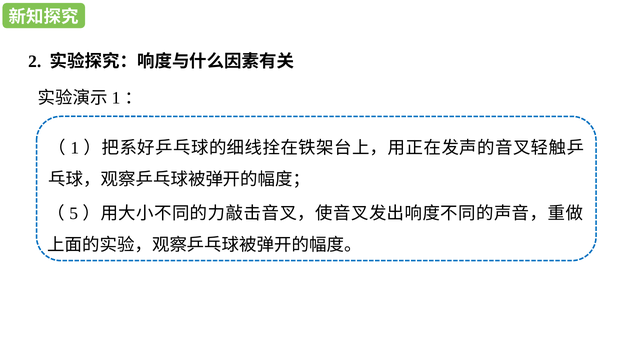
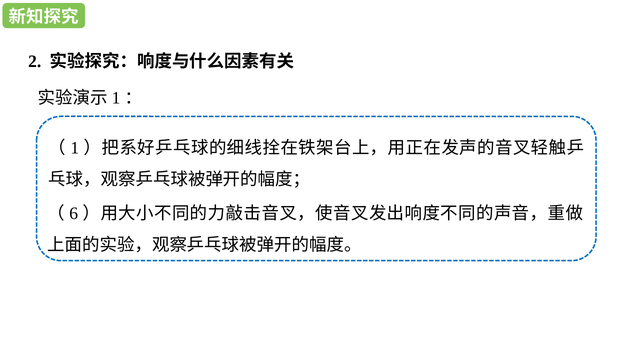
5: 5 -> 6 (74, 214)
